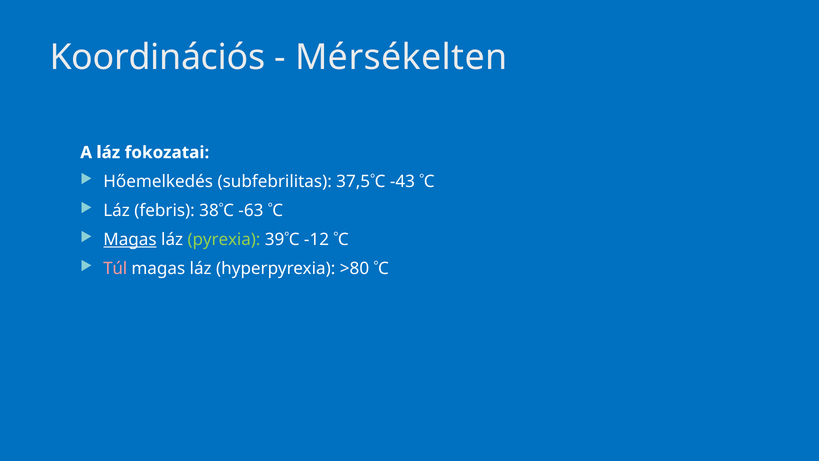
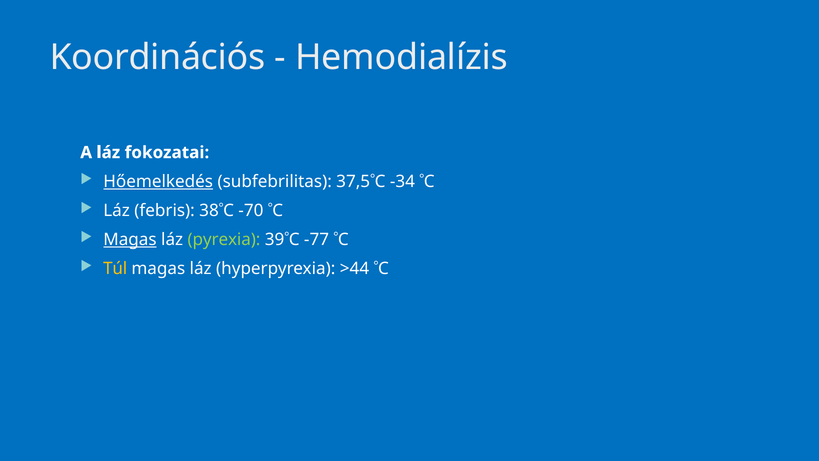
Mérsékelten: Mérsékelten -> Hemodialízis (402, 58)
Hőemelkedés underline: none -> present (158, 181)
-43: -43 -> -34 (402, 181)
-63: -63 -> -70 (251, 210)
-12: -12 -> -77 (317, 239)
Túl colour: pink -> yellow (115, 269)
>80: >80 -> >44 (354, 269)
